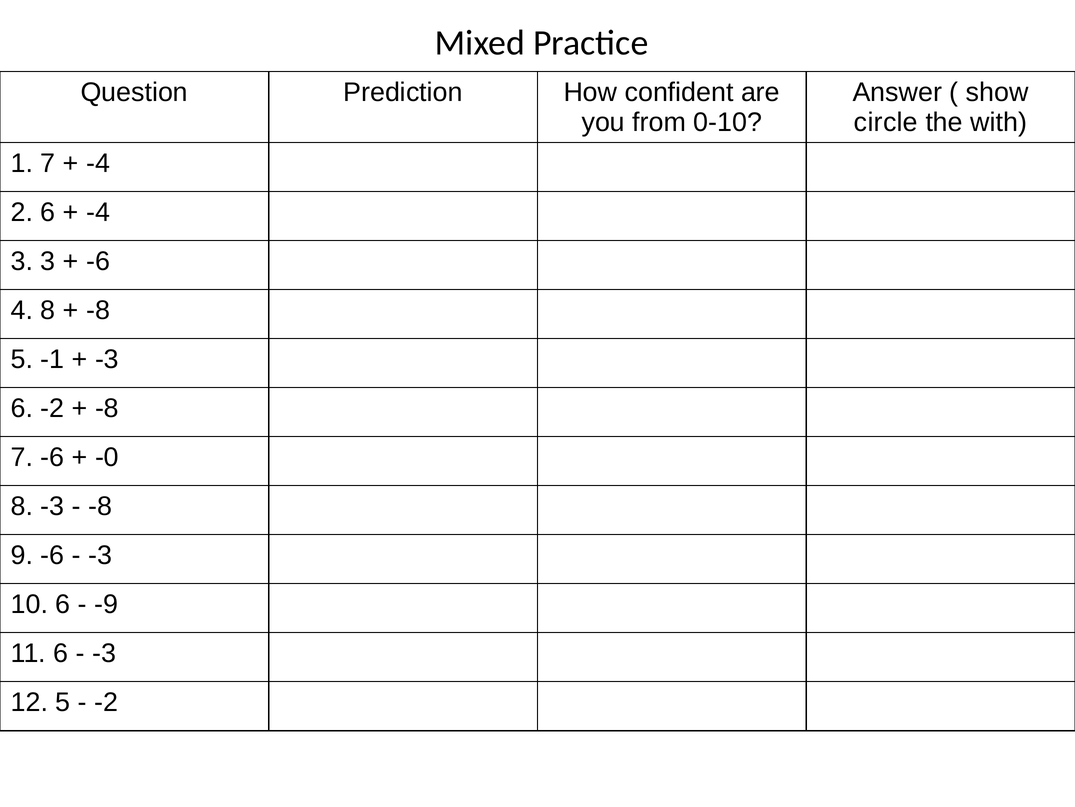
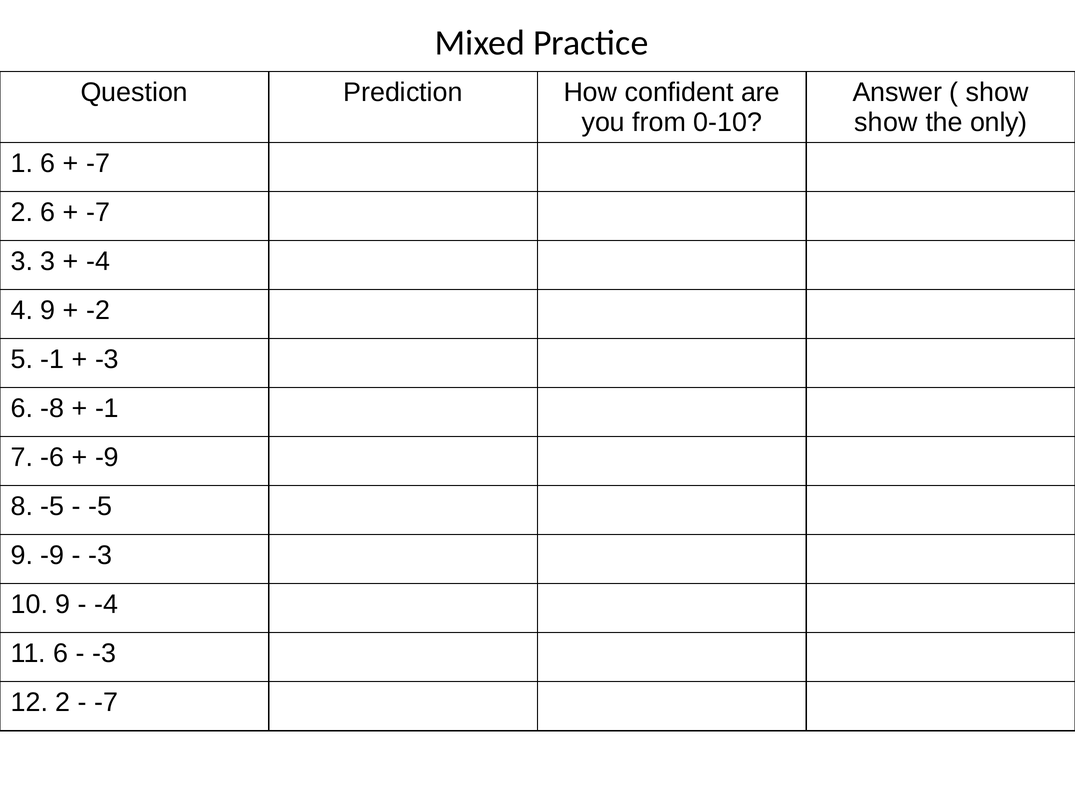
circle: circle -> show (886, 122)
with: with -> only (999, 122)
1 7: 7 -> 6 (48, 163)
-4: -4 -> -7 (98, 163)
-4: -4 -> -7 (98, 212)
-6: -6 -> -4 (98, 261)
4 8: 8 -> 9 (48, 310)
-8: -8 -> -2 (98, 310)
6 -2: -2 -> -8 (52, 408)
-8: -8 -> -1 (107, 408)
-0: -0 -> -9 (107, 457)
8 -3: -3 -> -5 (52, 506)
-8: -8 -> -5 (100, 506)
9 -6: -6 -> -9 (52, 555)
10 6: 6 -> 9 (63, 604)
-9: -9 -> -4 (106, 604)
12 5: 5 -> 2 (63, 702)
-2: -2 -> -7 (106, 702)
